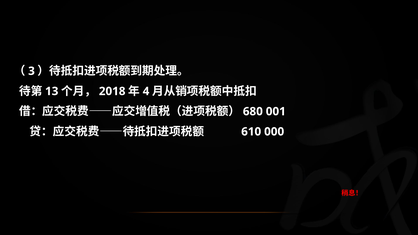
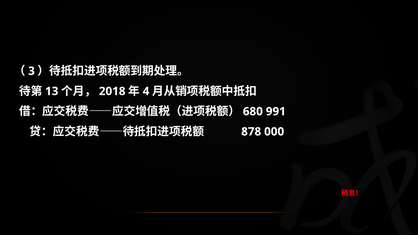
001: 001 -> 991 (276, 112)
610: 610 -> 878 (251, 132)
